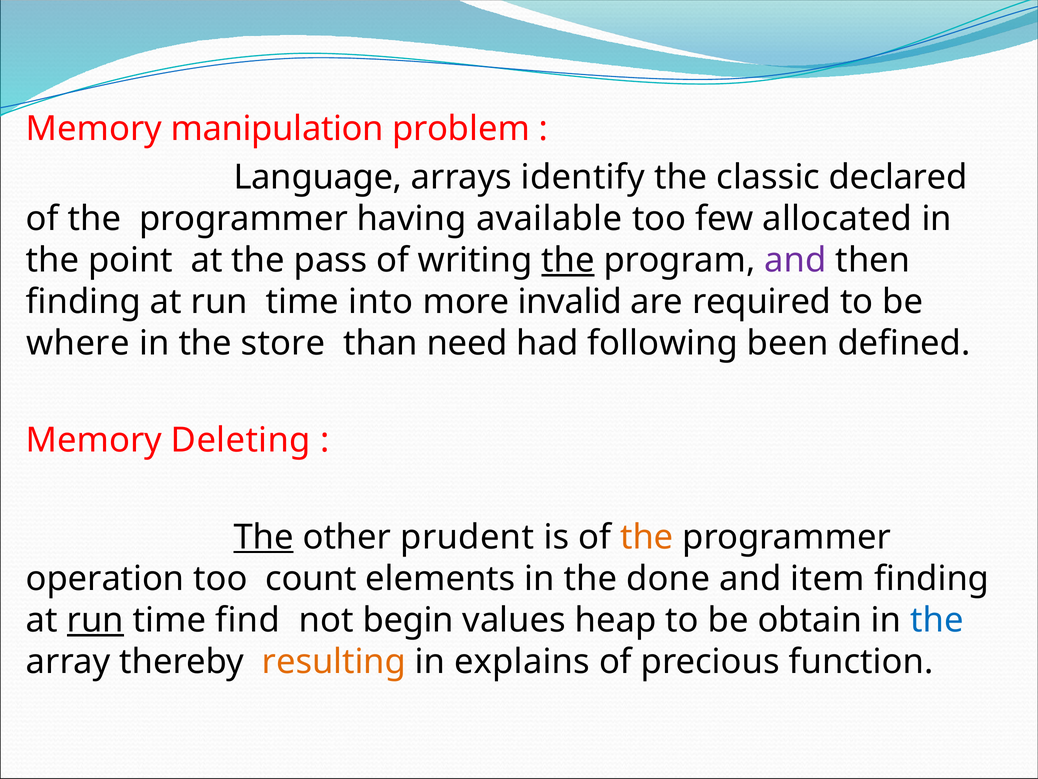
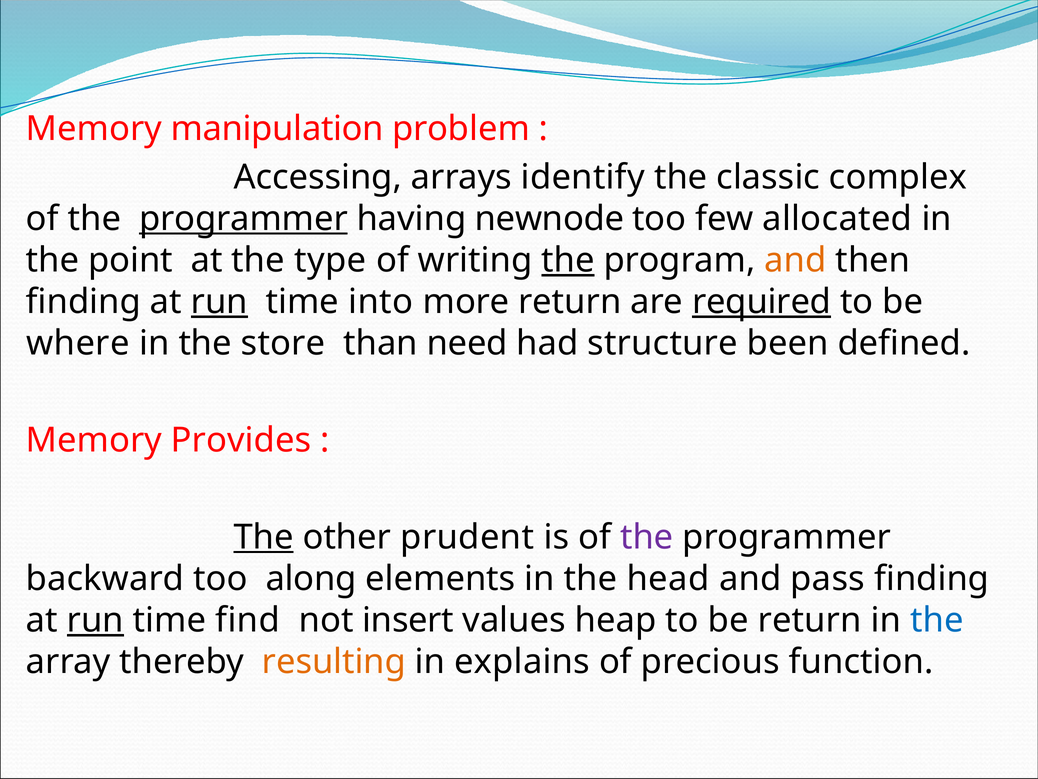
Language: Language -> Accessing (318, 177)
declared: declared -> complex (898, 177)
programmer underline: none -> present (243, 219)
available: available -> newnode (549, 219)
pass: pass -> type (330, 260)
and colour: purple -> orange (795, 260)
run underline: none -> present (219, 302)
more invalid: invalid -> return (570, 302)
required underline: none -> present (762, 302)
following: following -> structure (663, 343)
Deleting: Deleting -> Provides (241, 440)
the colour: orange -> purple (647, 537)
operation: operation -> backward (105, 578)
count: count -> along (311, 578)
done: done -> head (668, 578)
item: item -> pass (828, 578)
begin: begin -> insert (408, 620)
be obtain: obtain -> return (810, 620)
